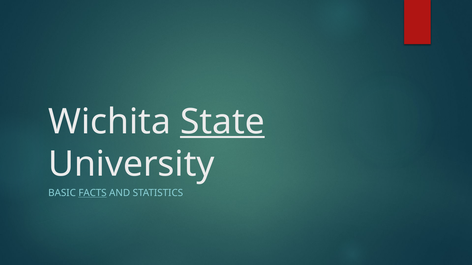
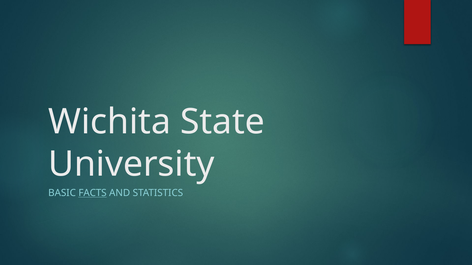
State underline: present -> none (222, 122)
